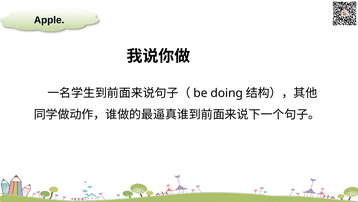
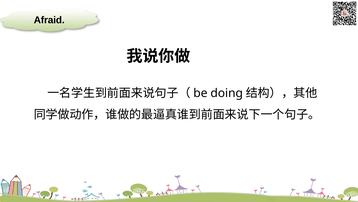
Apple: Apple -> Afraid (49, 20)
